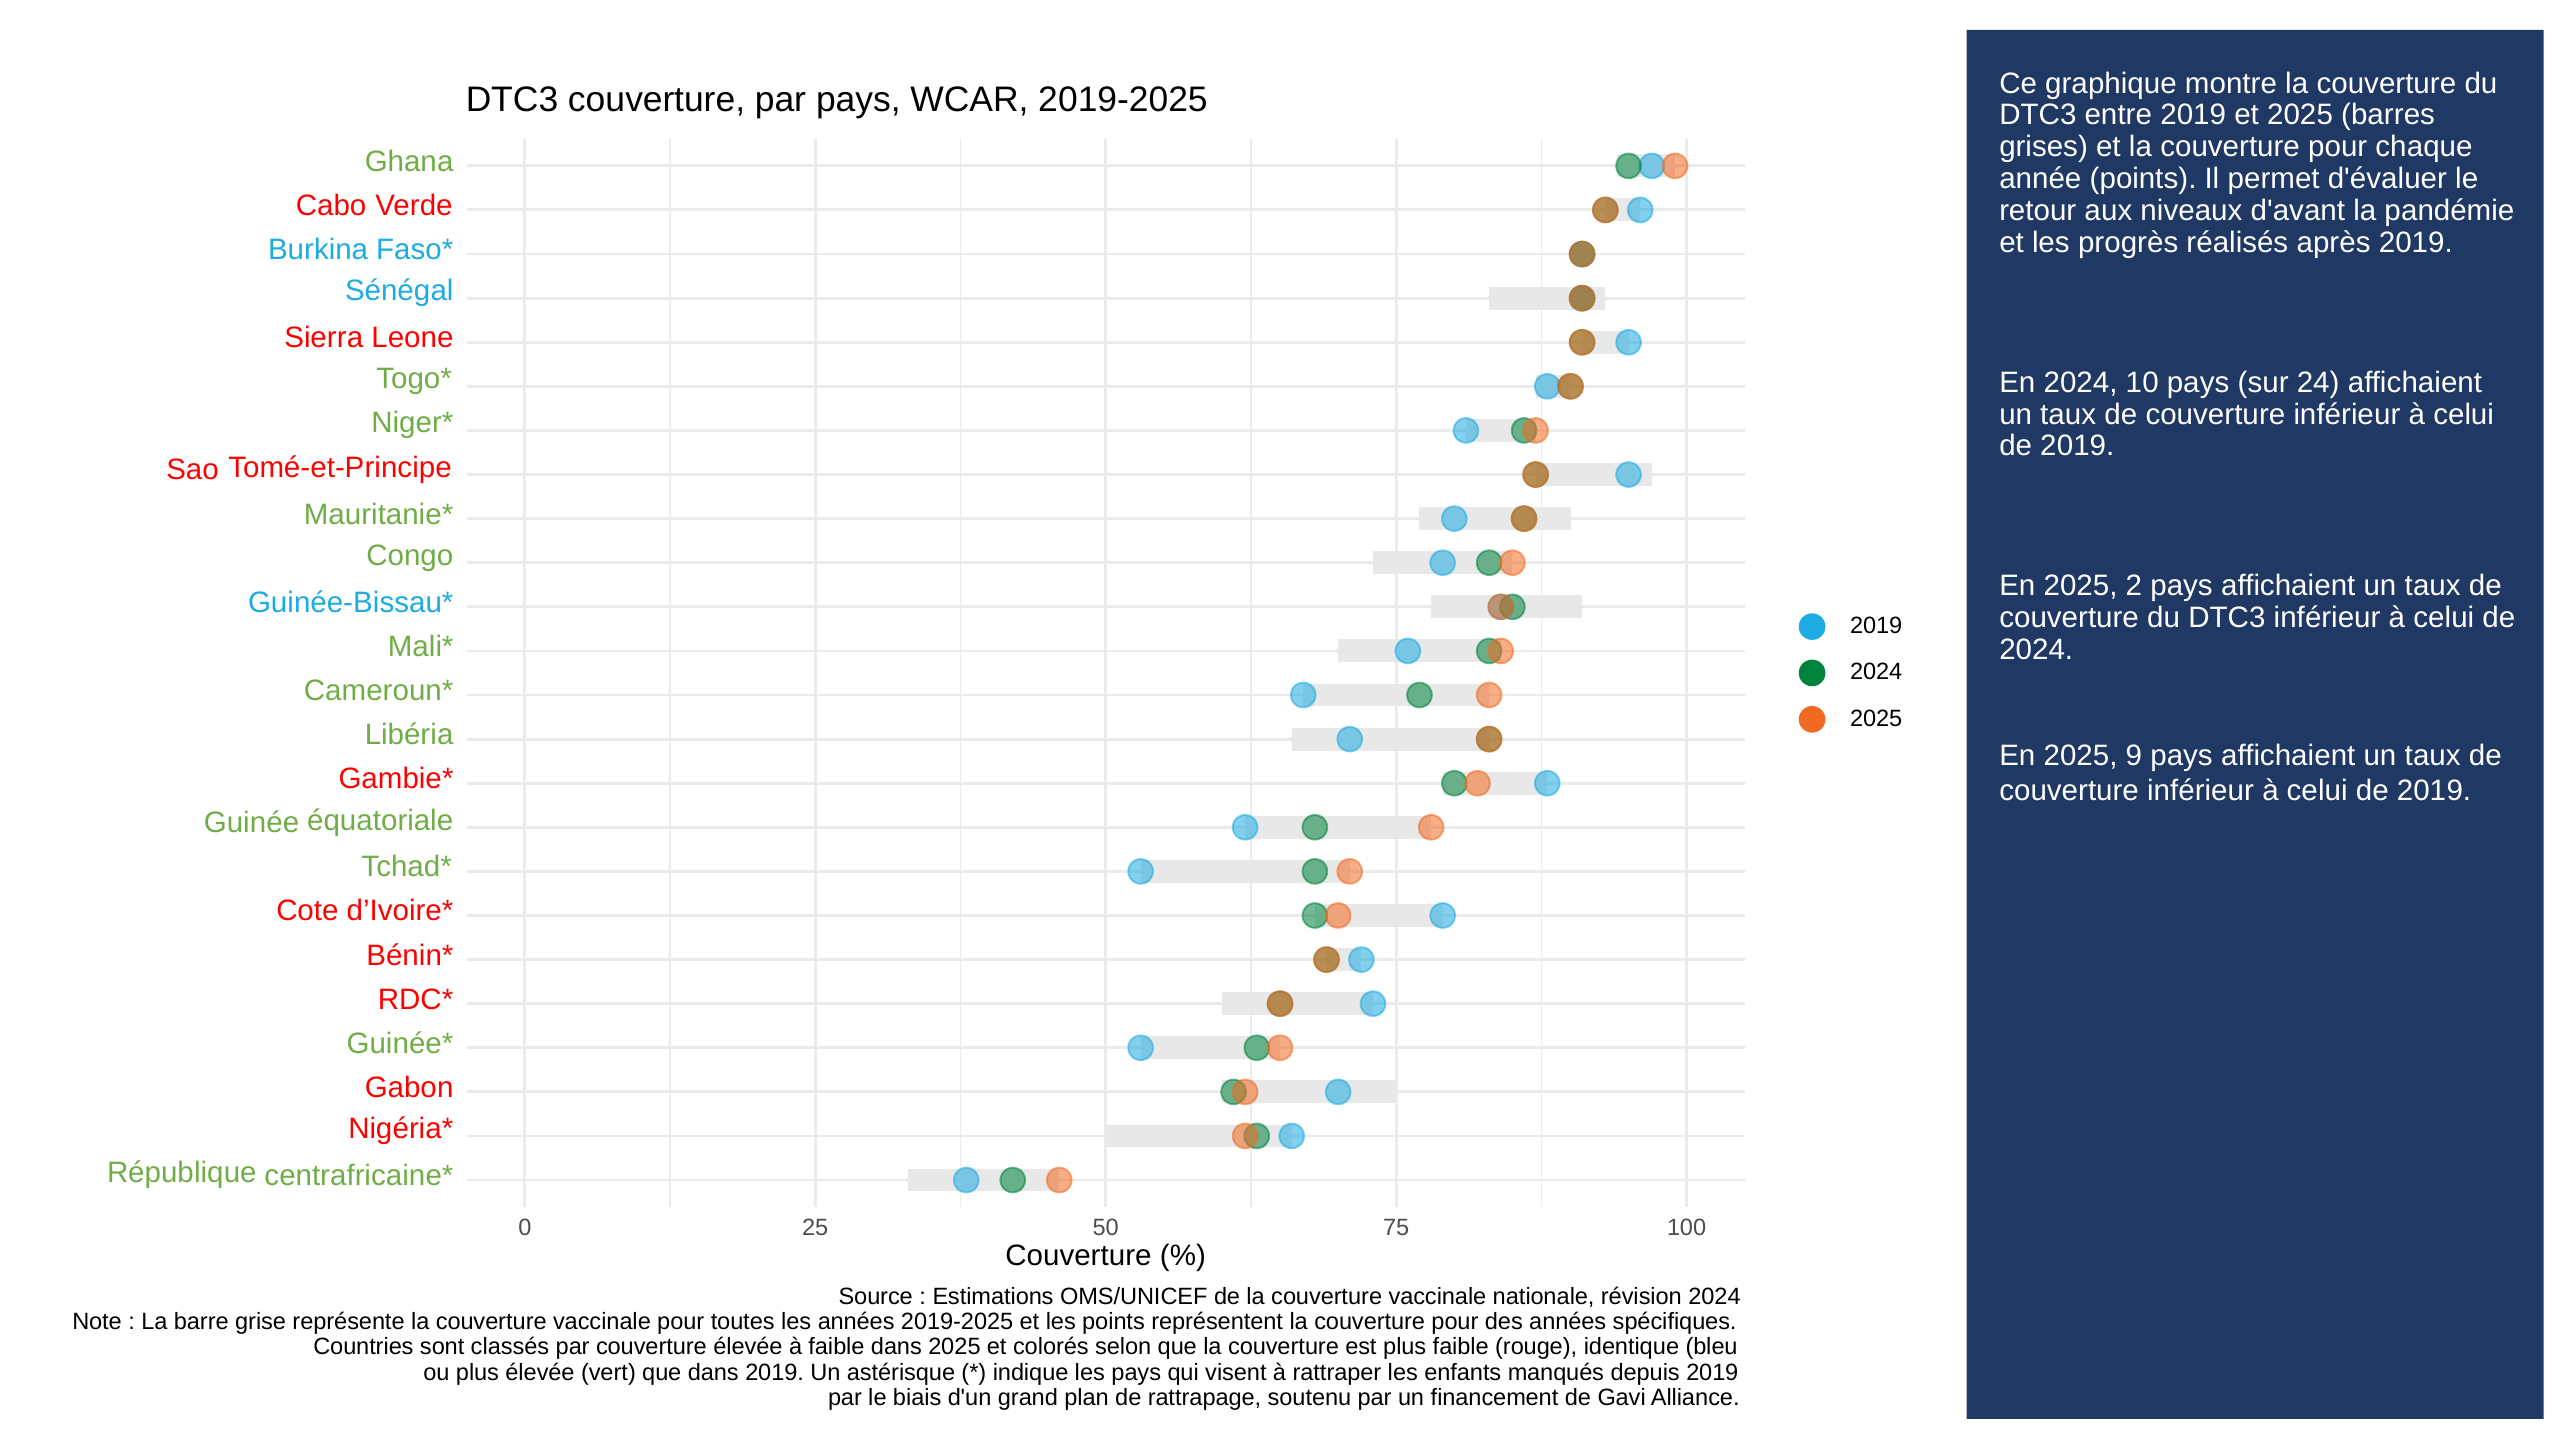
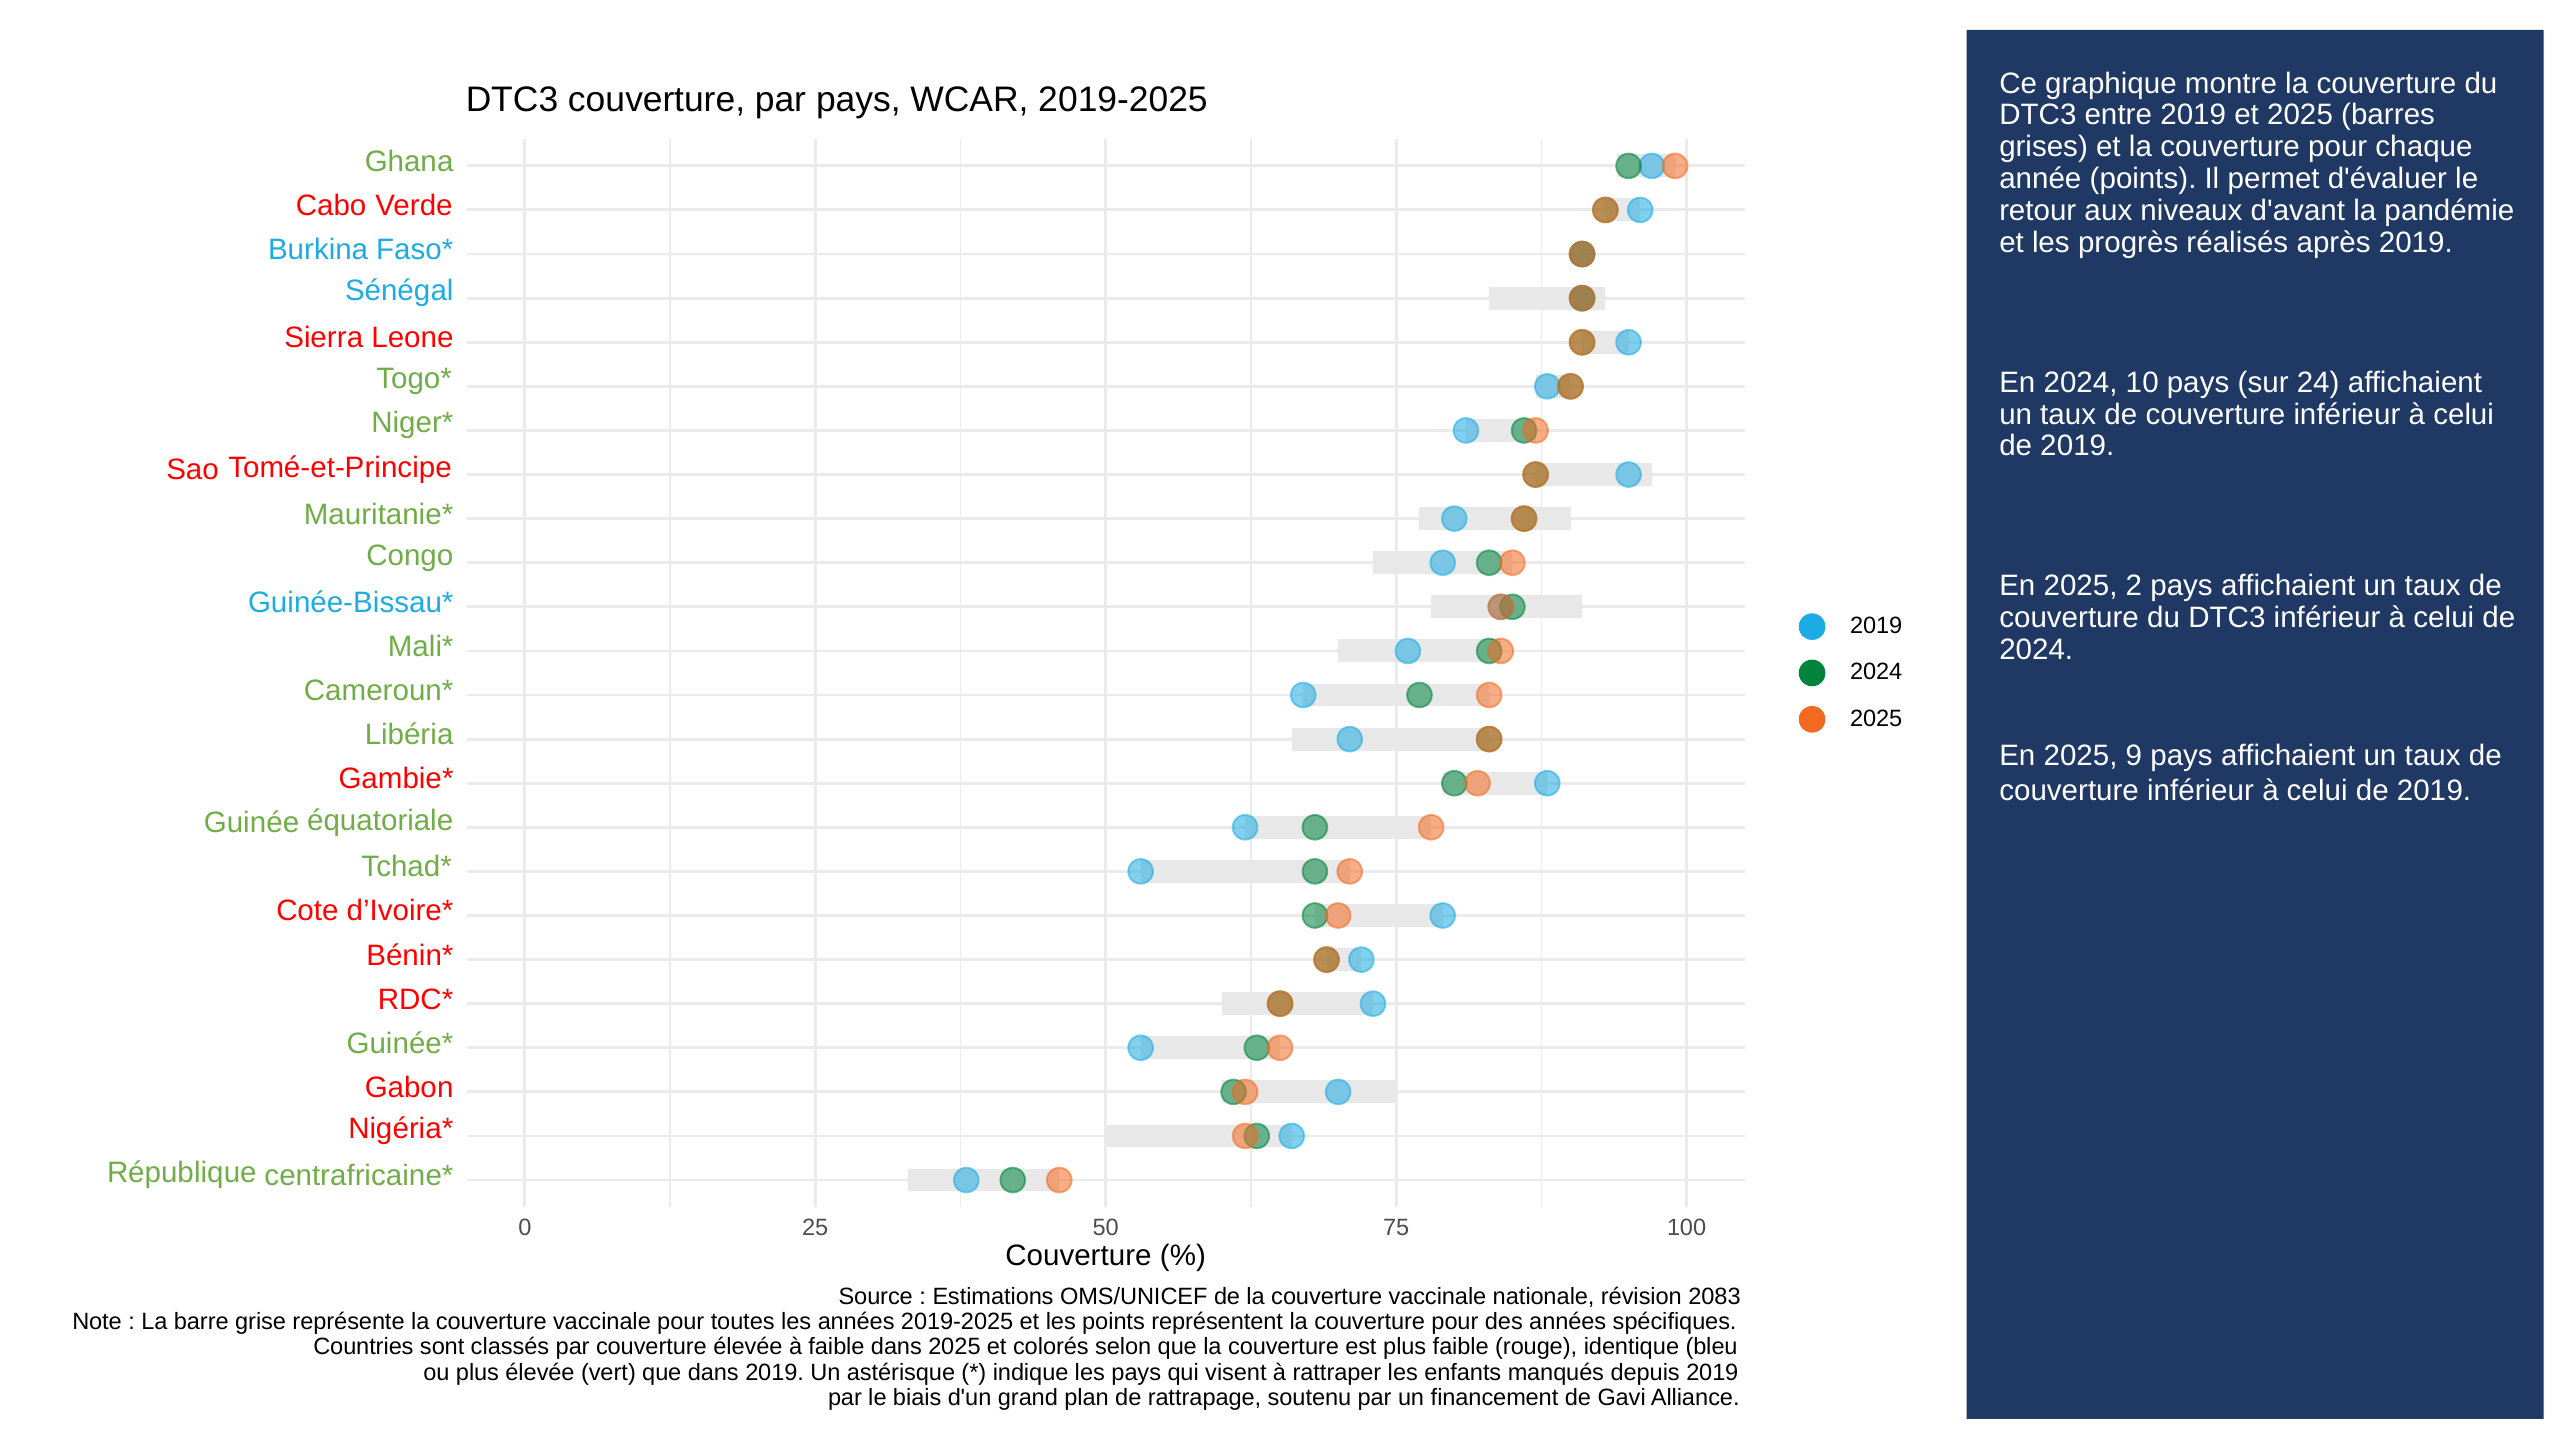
révision 2024: 2024 -> 2083 (1714, 1297)
